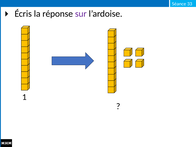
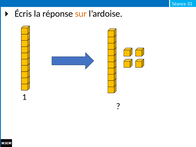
sur colour: purple -> orange (81, 14)
